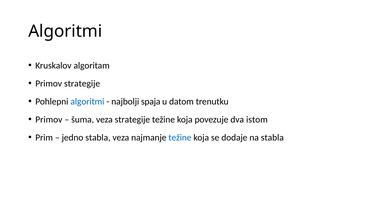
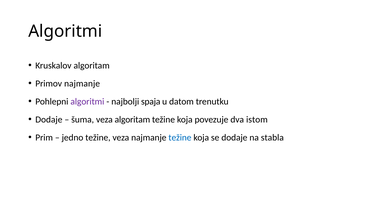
Primov strategije: strategije -> najmanje (82, 84)
algoritmi colour: blue -> purple (87, 102)
Primov: Primov -> Dodaje (49, 120)
veza strategije: strategije -> algoritam (132, 120)
jedno stabla: stabla -> težine (98, 138)
